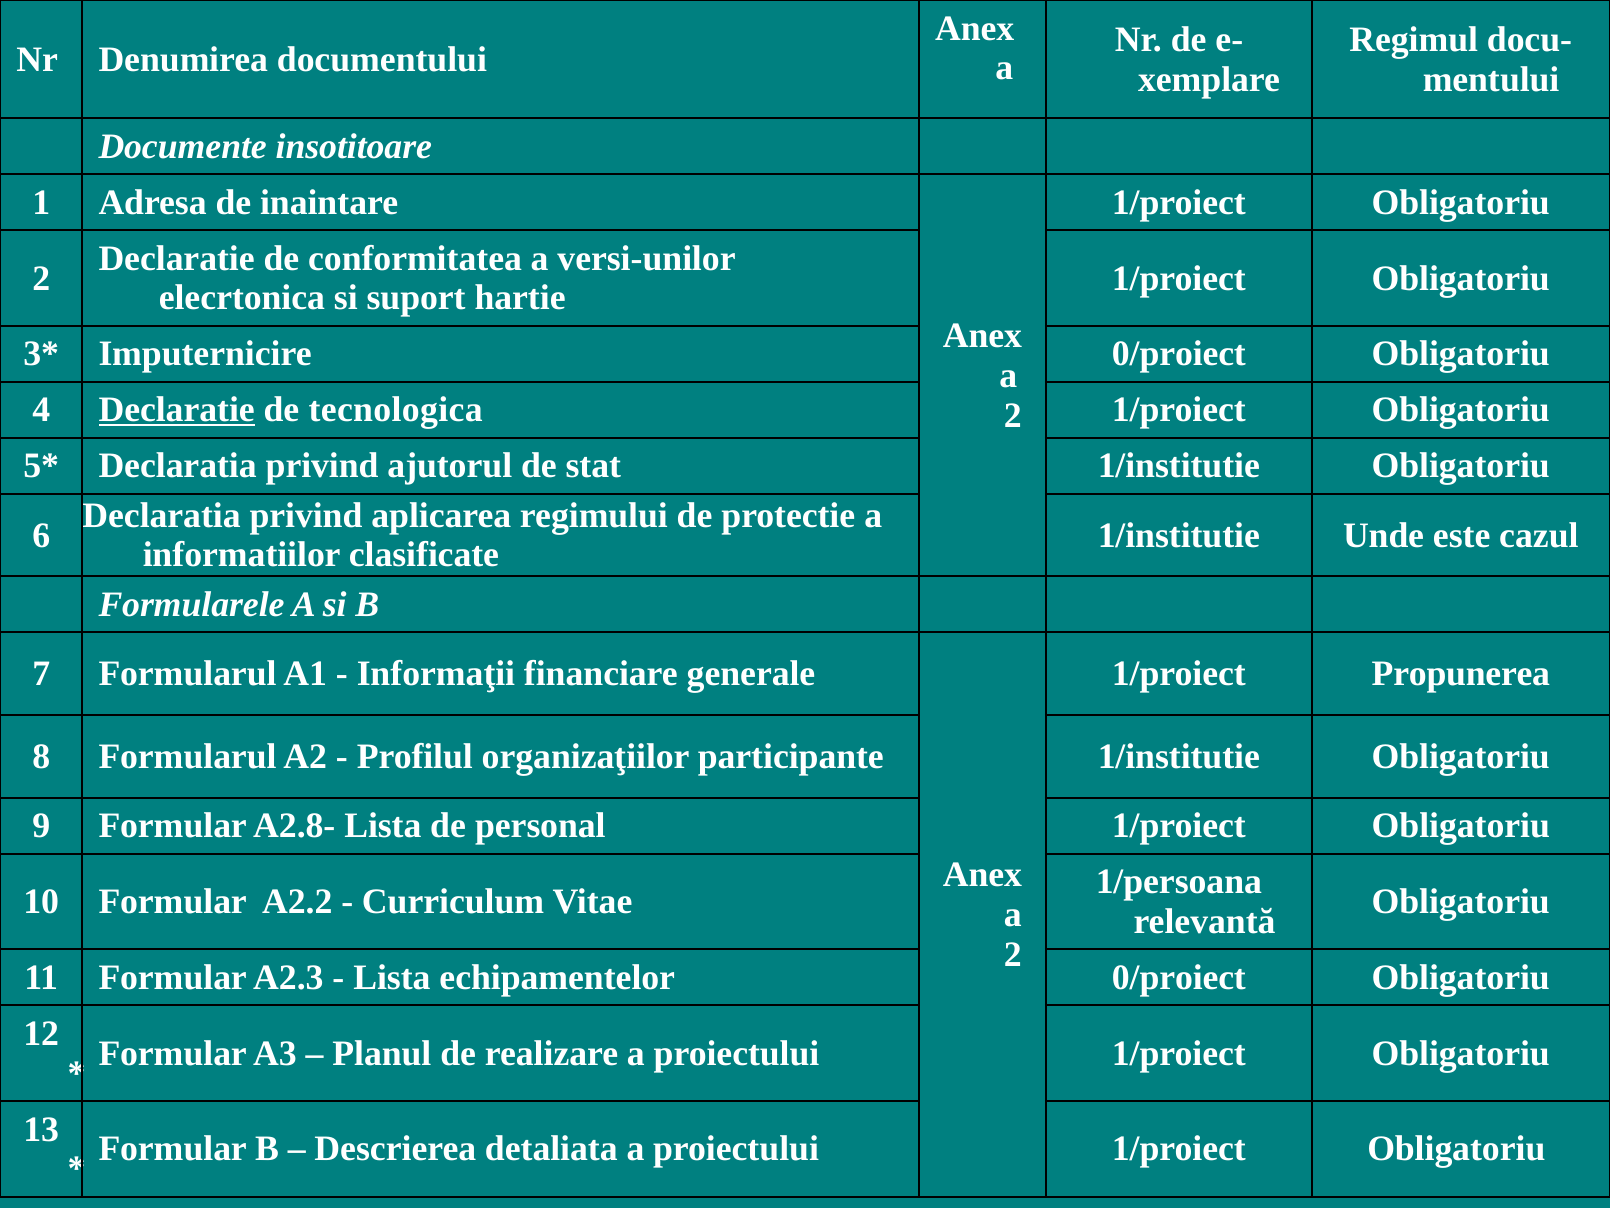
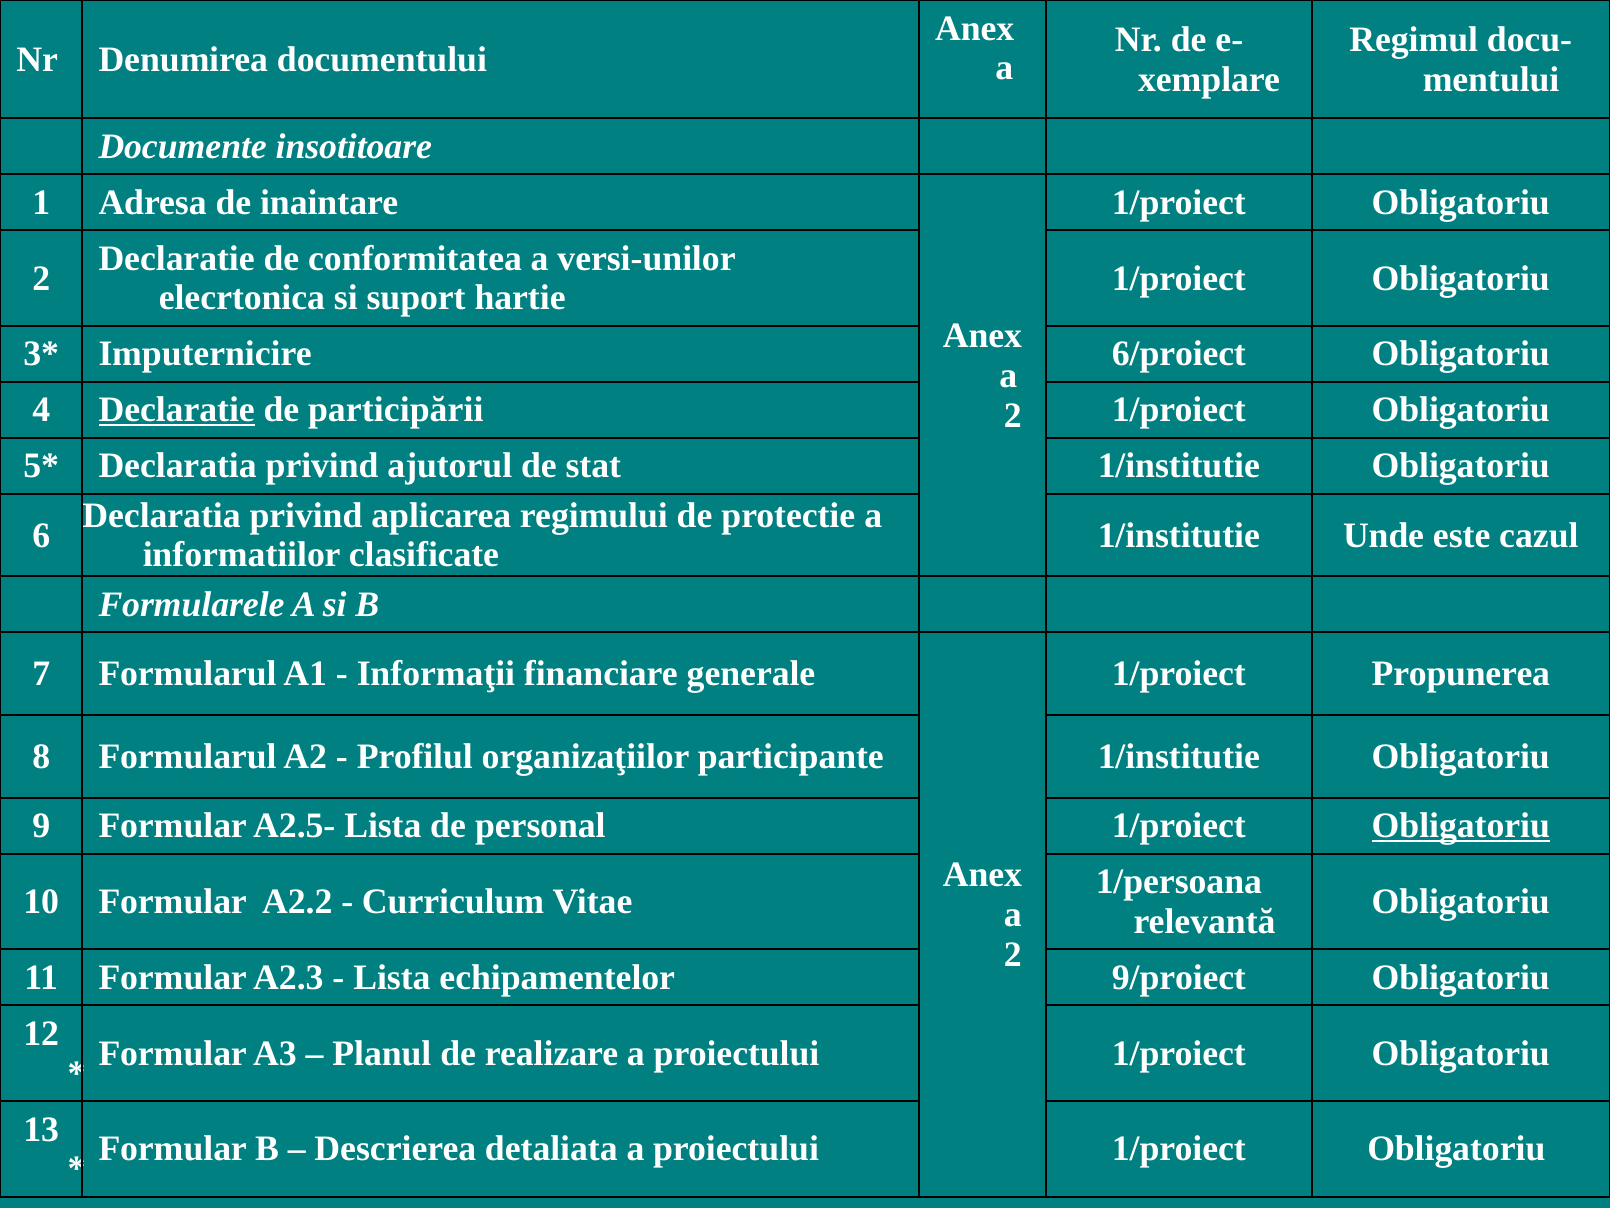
Imputernicire 0/proiect: 0/proiect -> 6/proiect (1179, 354)
tecnologica: tecnologica -> participării (396, 410)
A2.8-: A2.8- -> A2.5- (294, 826)
Obligatoriu underline: none -> present (1461, 826)
echipamentelor 0/proiect: 0/proiect -> 9/proiect (1179, 977)
